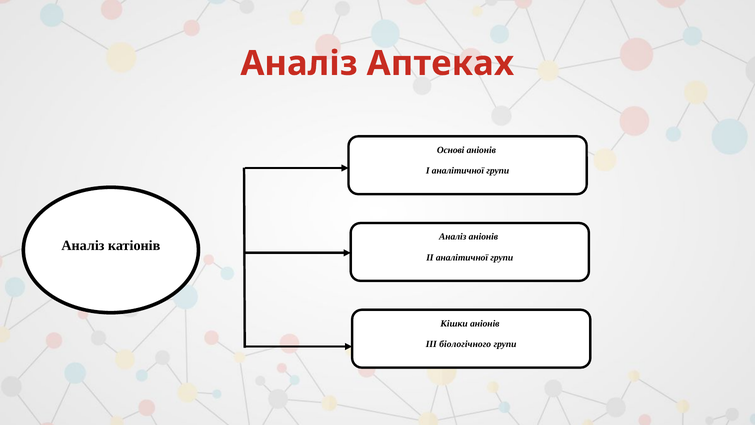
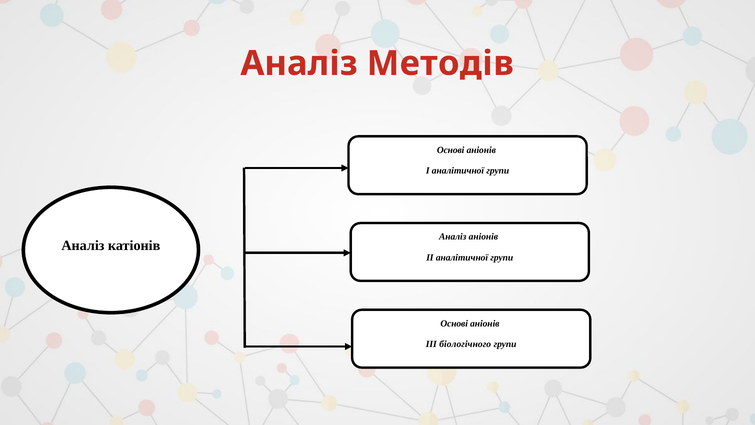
Аптеках: Аптеках -> Методів (440, 63)
Кішки: Кішки -> Основі (454, 323)
